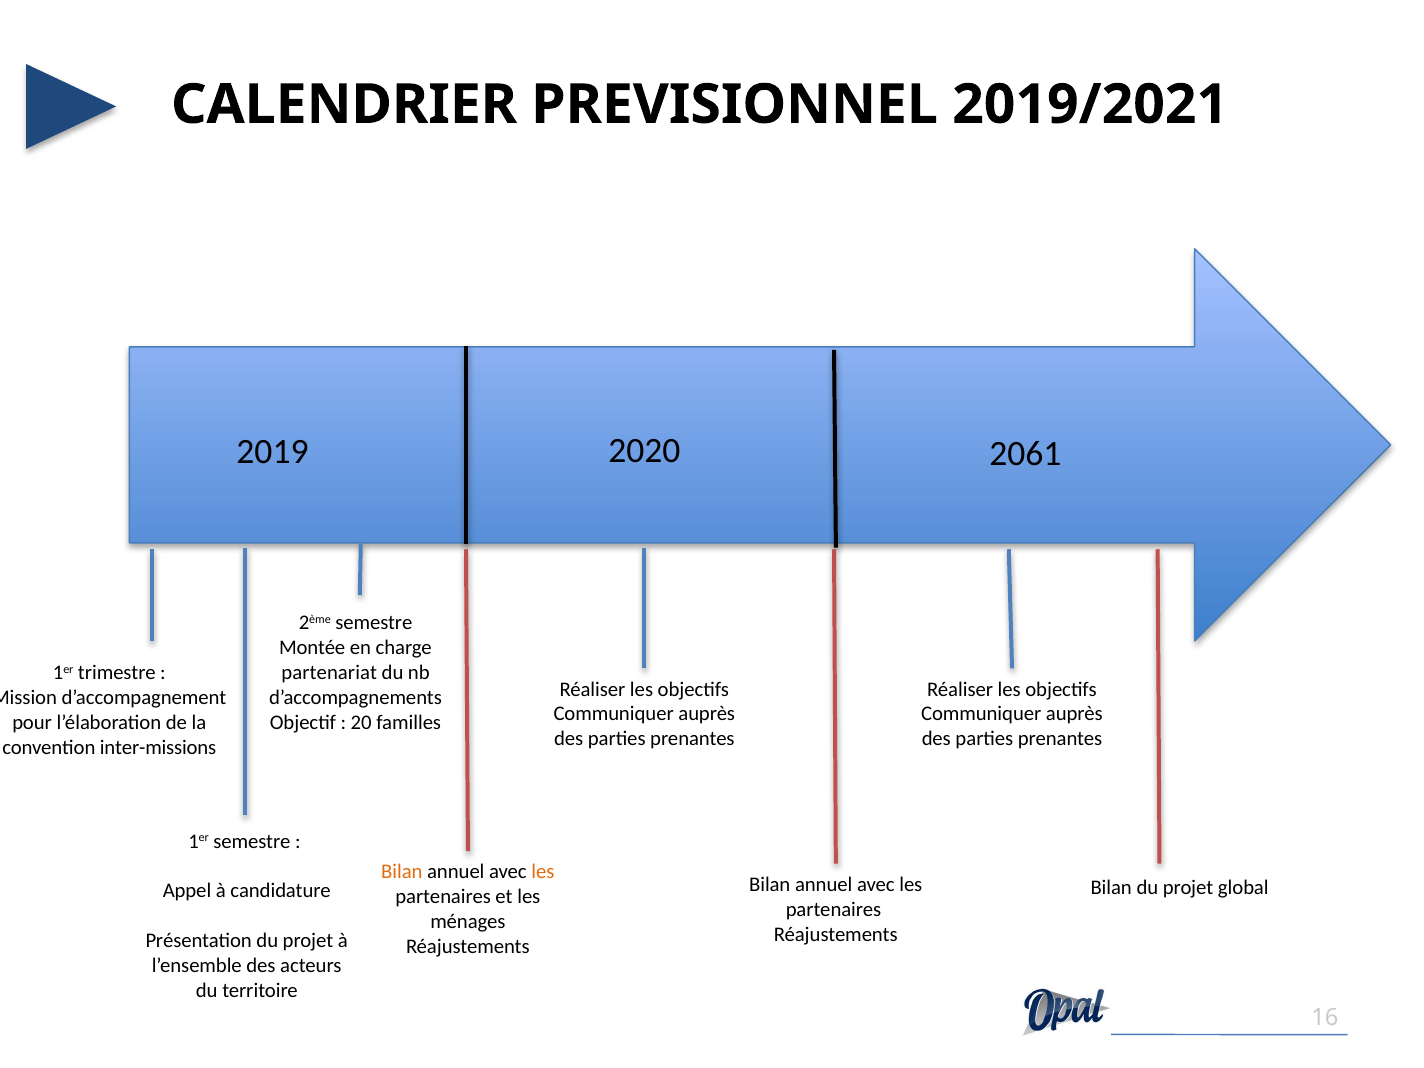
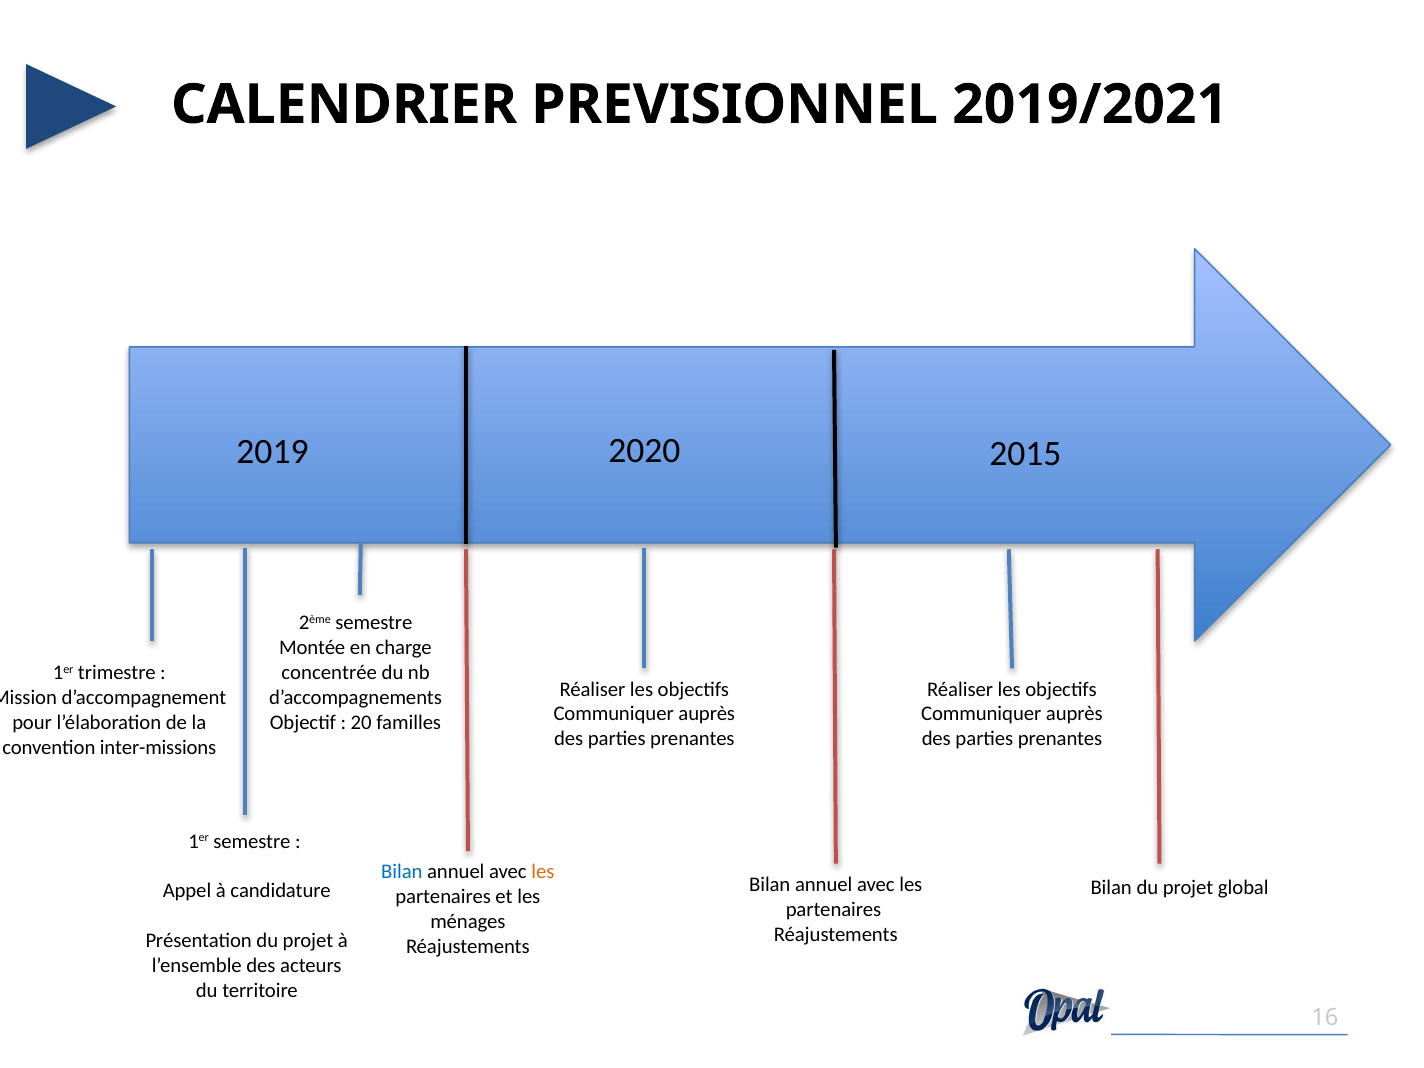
2061: 2061 -> 2015 (1025, 454)
partenariat: partenariat -> concentrée (329, 672)
Bilan colour: orange -> blue (402, 872)
